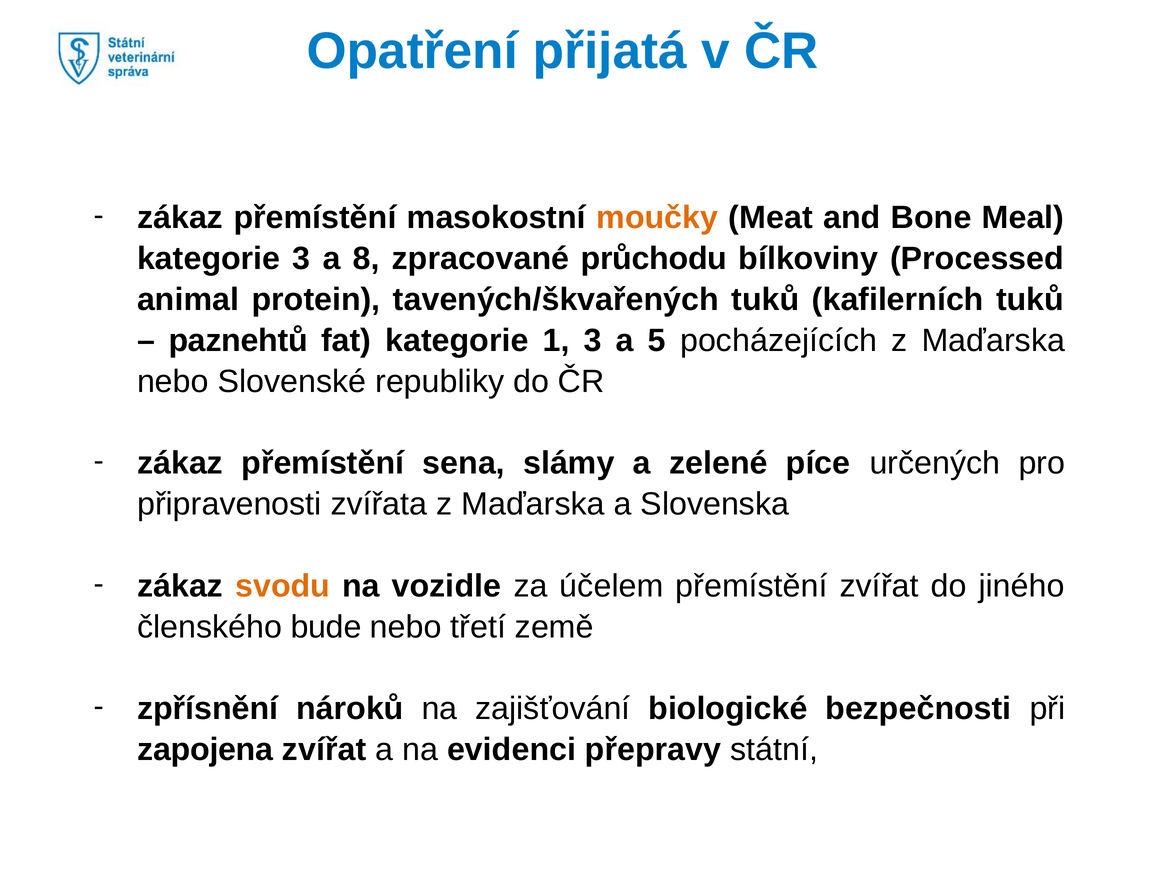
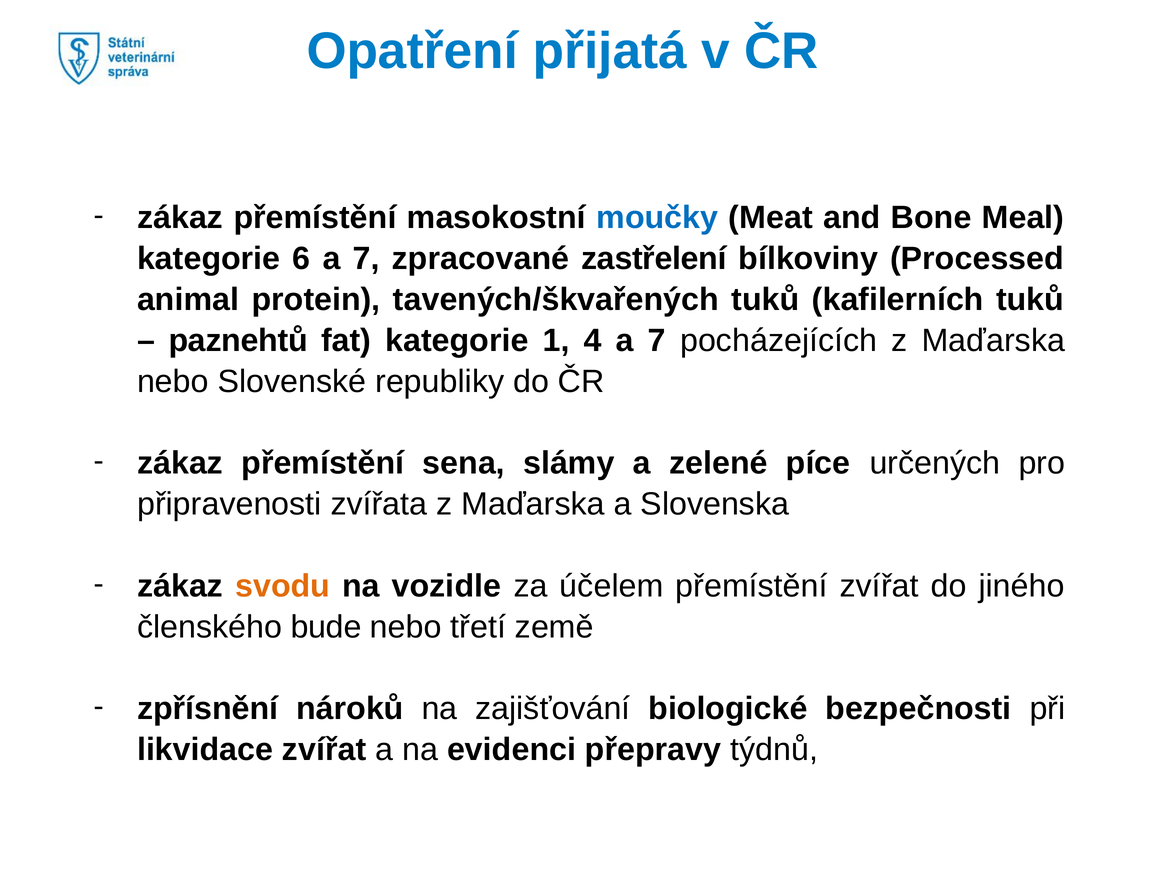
moučky colour: orange -> blue (657, 218)
kategorie 3: 3 -> 6 (301, 259)
8: 8 -> 7 (366, 259)
průchodu: průchodu -> zastřelení (654, 259)
1 3: 3 -> 4 (593, 341)
5: 5 -> 7 (657, 341)
zapojena: zapojena -> likvidace (205, 750)
státní: státní -> týdnů (774, 750)
